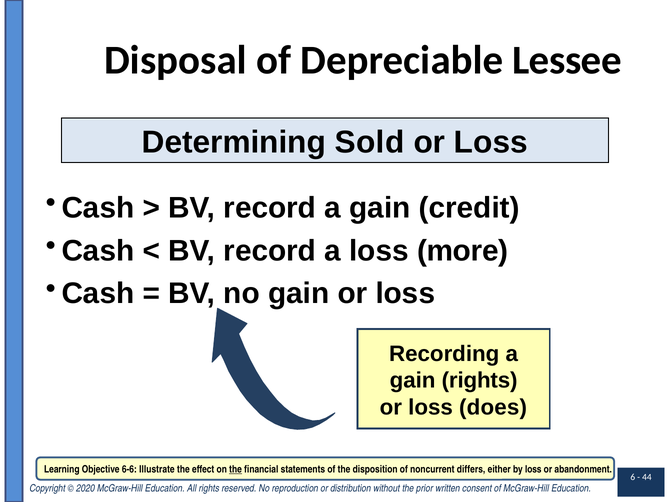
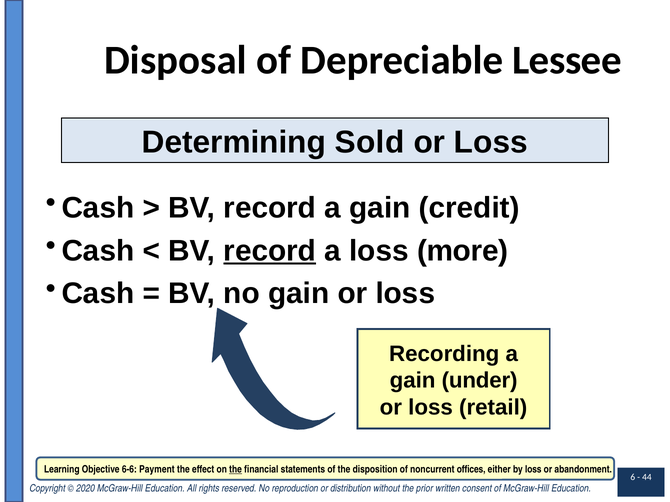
record underline: none -> present (270, 251)
gain rights: rights -> under (480, 381)
does: does -> retail (493, 408)
Illustrate: Illustrate -> Payment (157, 470)
differs: differs -> offices (471, 470)
